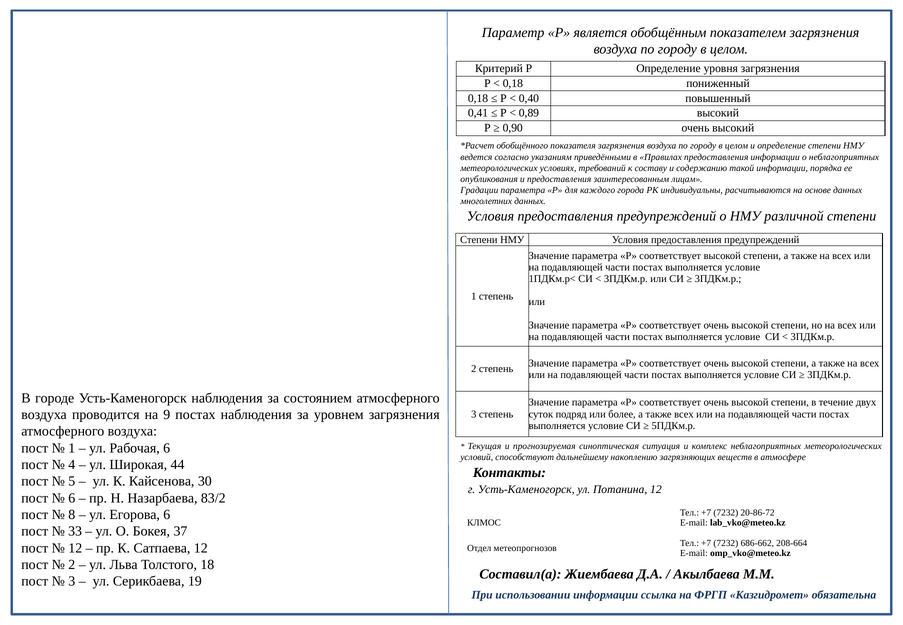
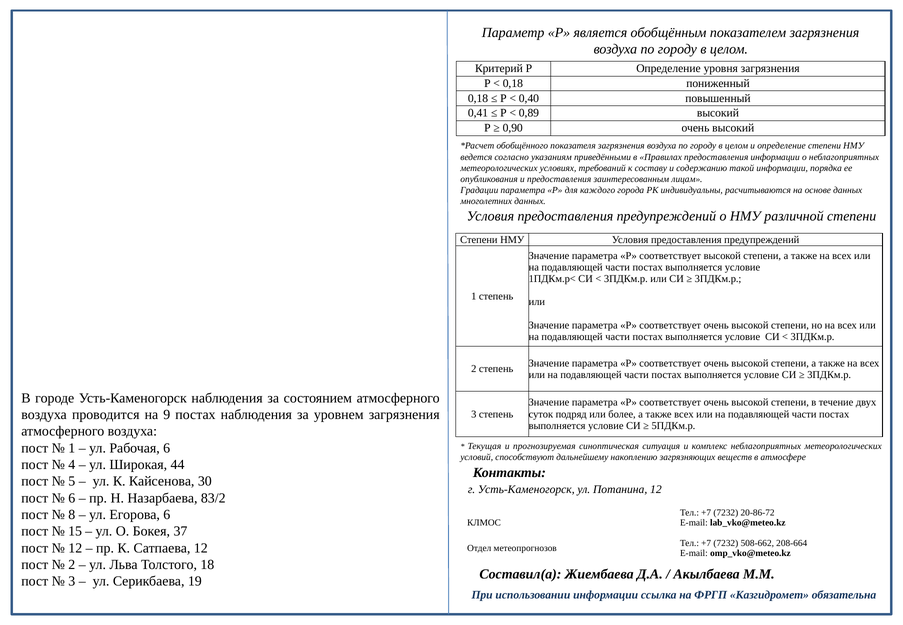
33: 33 -> 15 (75, 532)
686-662: 686-662 -> 508-662 (757, 543)
